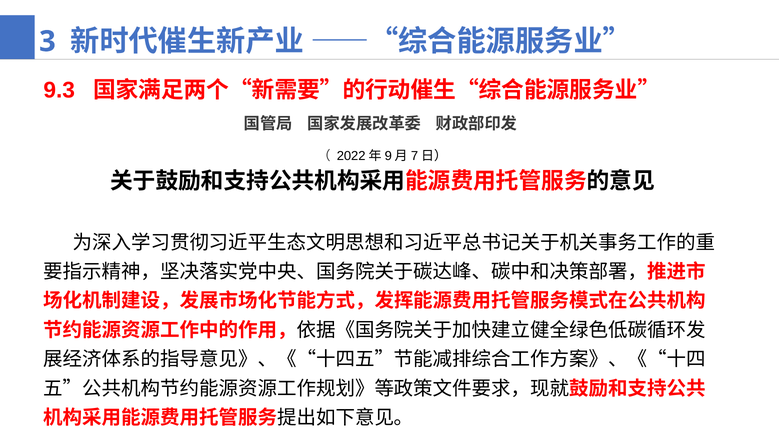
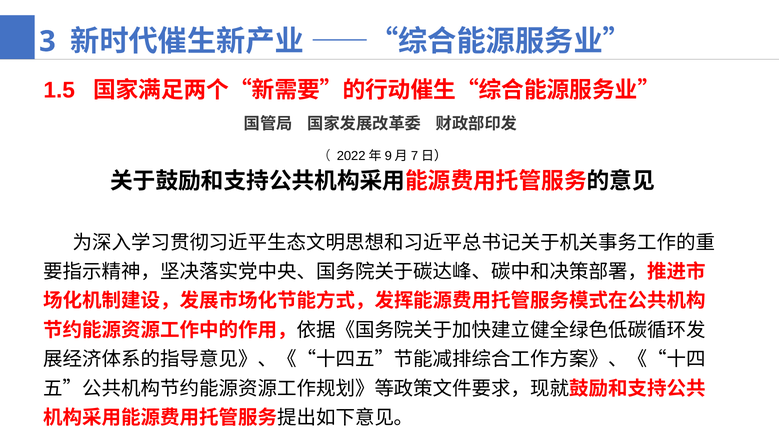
9.3: 9.3 -> 1.5 (59, 90)
